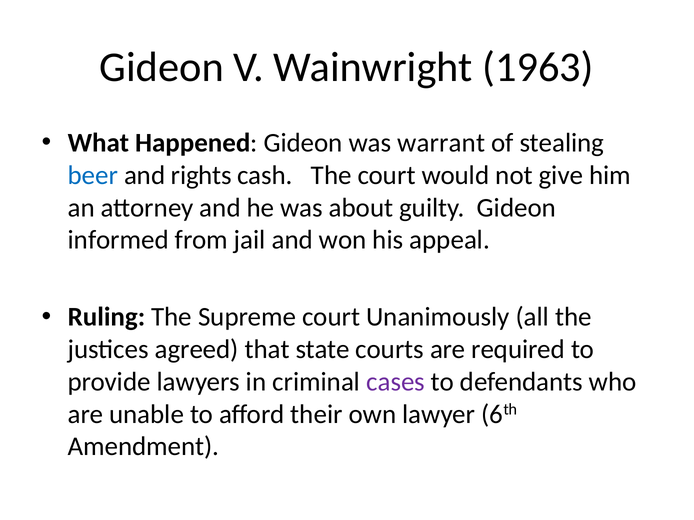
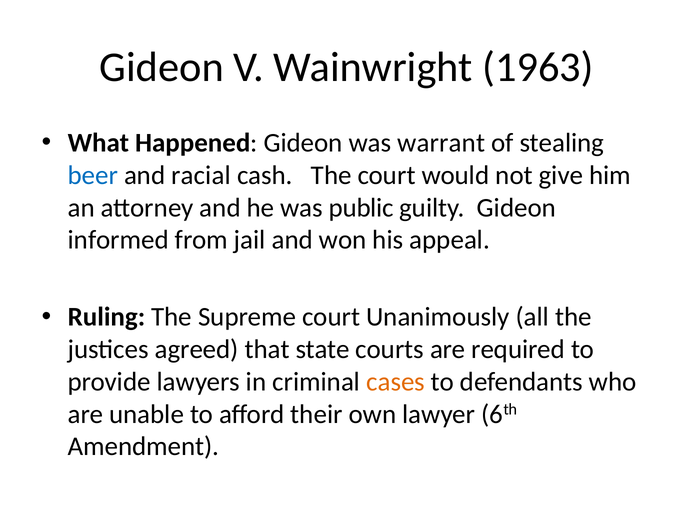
rights: rights -> racial (201, 175)
about: about -> public (361, 208)
cases colour: purple -> orange (396, 382)
